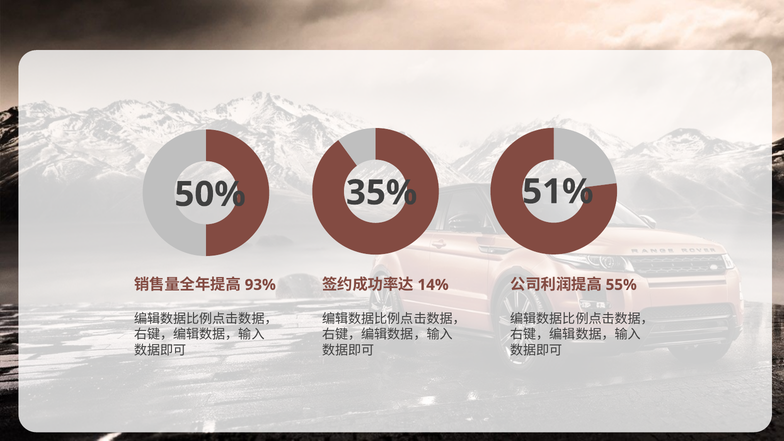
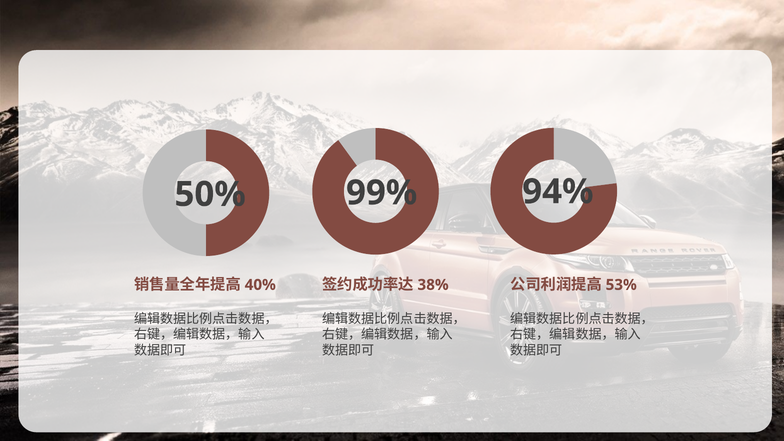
35%: 35% -> 99% (382, 193)
51%: 51% -> 94% (558, 192)
93%: 93% -> 40% (260, 285)
14%: 14% -> 38% (433, 285)
55%: 55% -> 53% (621, 285)
